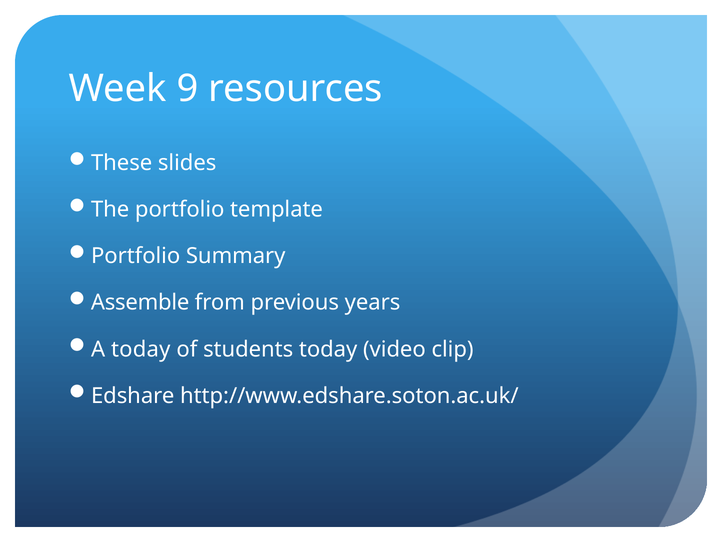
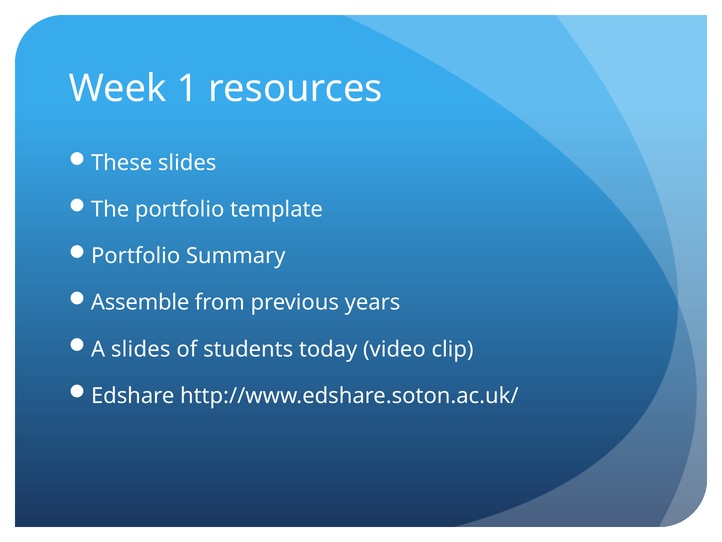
9: 9 -> 1 (187, 89)
A today: today -> slides (141, 349)
